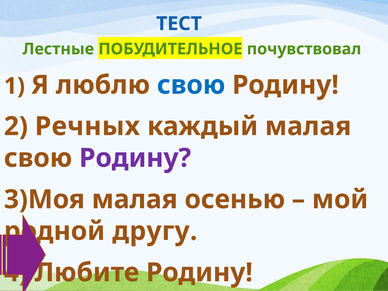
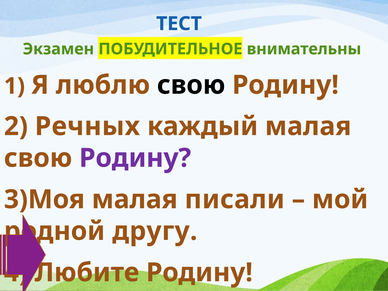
Лестные: Лестные -> Экзамен (58, 49)
почувствовал: почувствовал -> внимательны (304, 49)
свою colour: blue -> black (191, 85)
осенью: осенью -> писали (235, 199)
